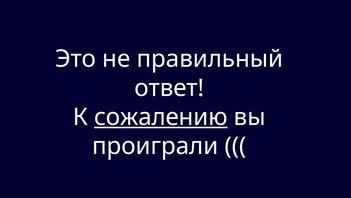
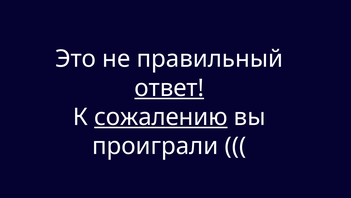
ответ underline: none -> present (169, 88)
